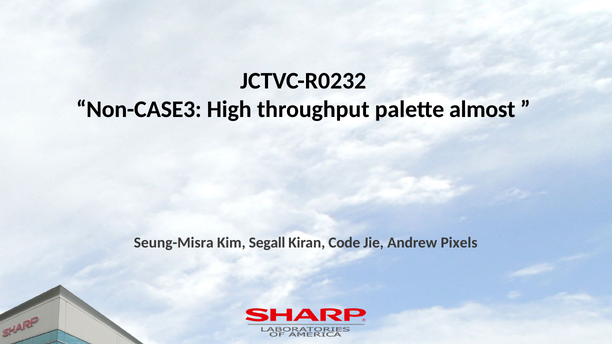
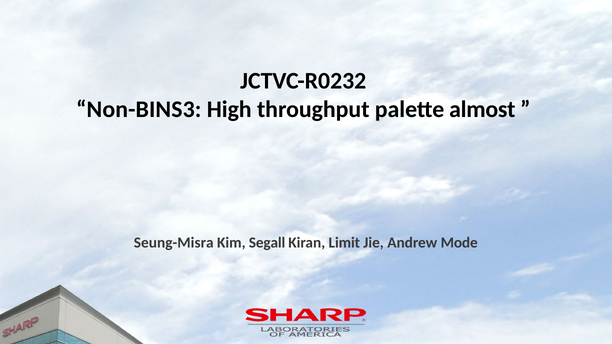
Non-CASE3: Non-CASE3 -> Non-BINS3 (139, 109)
Code: Code -> Limit (344, 243)
Pixels: Pixels -> Mode (459, 243)
